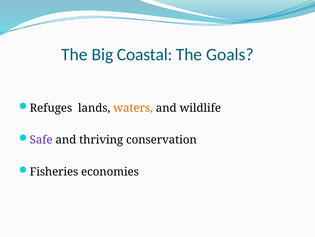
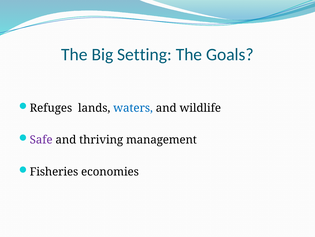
Coastal: Coastal -> Setting (144, 54)
waters colour: orange -> blue (133, 108)
conservation: conservation -> management (161, 139)
